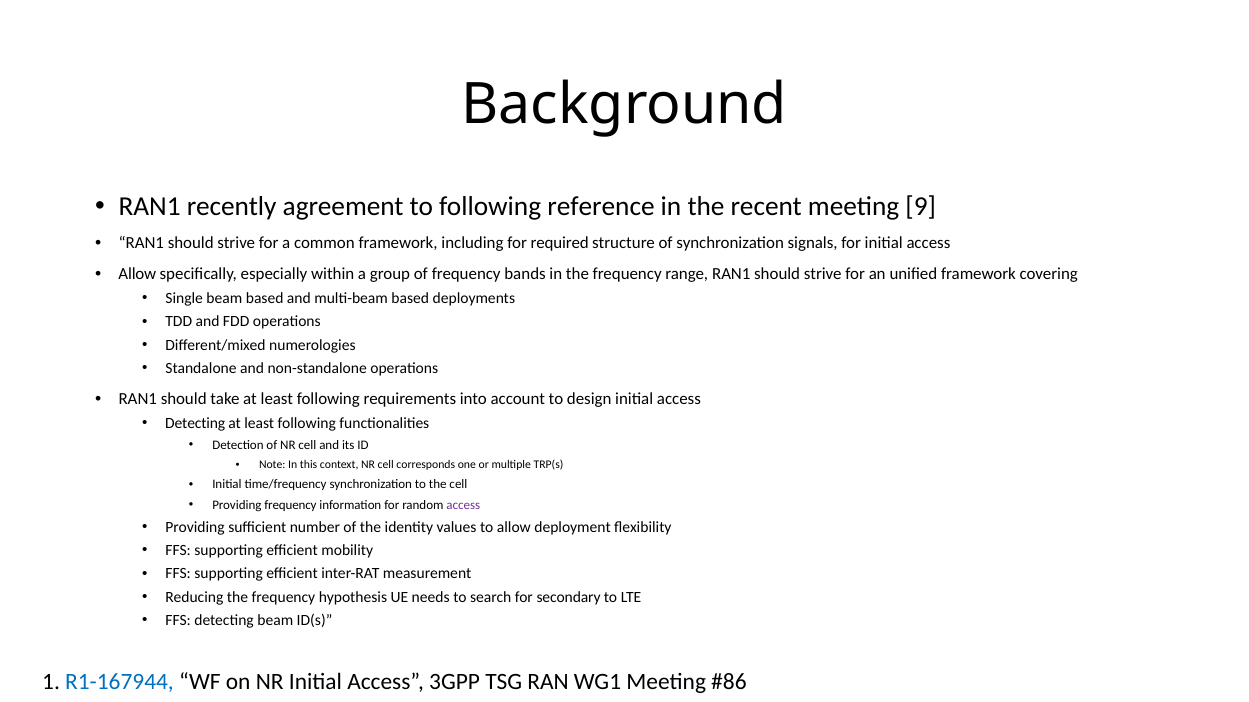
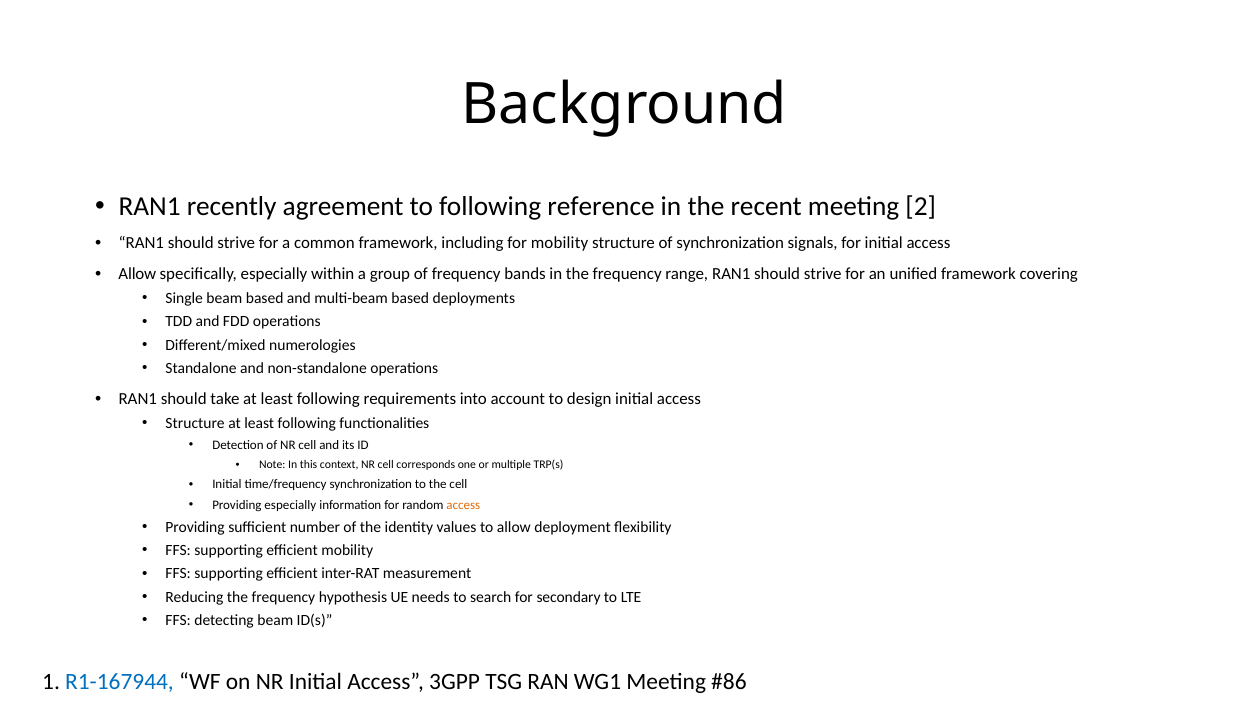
9: 9 -> 2 (921, 206)
for required: required -> mobility (560, 243)
Detecting: Detecting -> Structure (195, 423)
Providing frequency: frequency -> especially (290, 506)
access colour: purple -> orange (463, 506)
